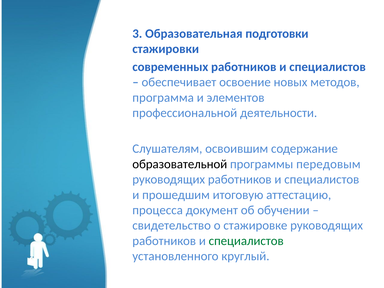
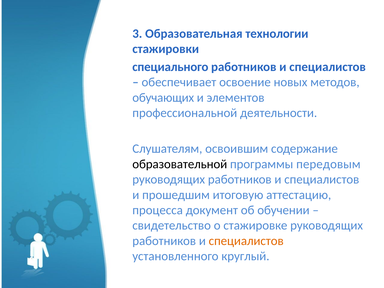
подготовки: подготовки -> технологии (277, 34)
современных: современных -> специального (170, 67)
программа: программа -> обучающих (163, 98)
специалистов colour: green -> orange (246, 241)
